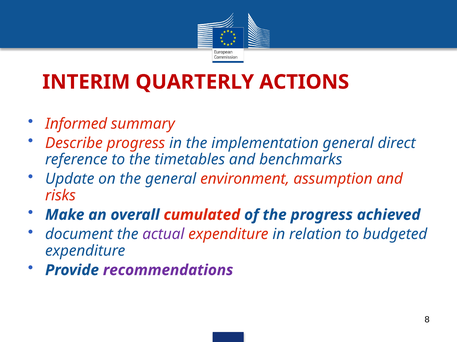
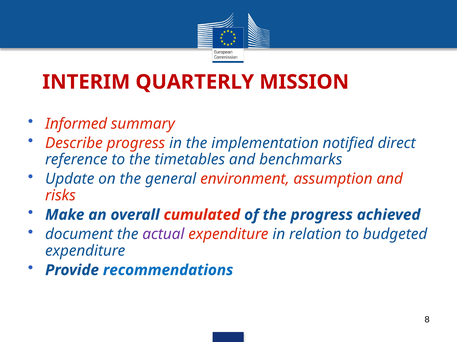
ACTIONS: ACTIONS -> MISSION (304, 82)
implementation general: general -> notified (348, 143)
recommendations colour: purple -> blue (168, 271)
